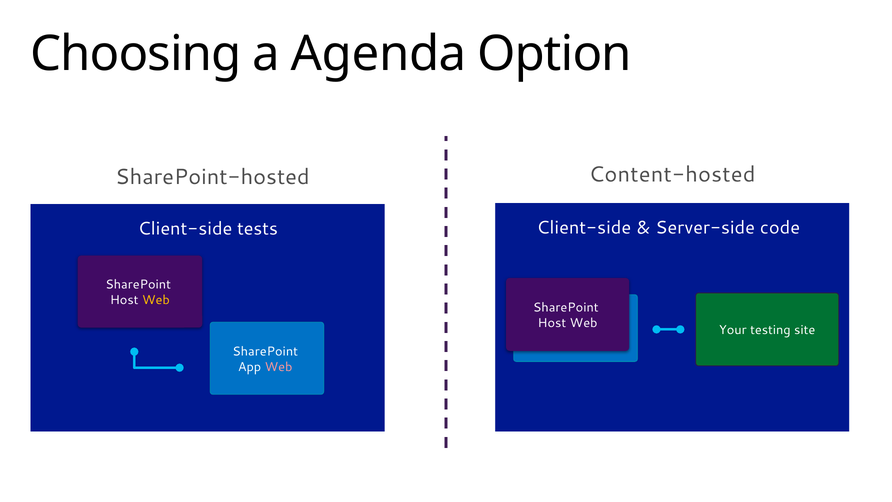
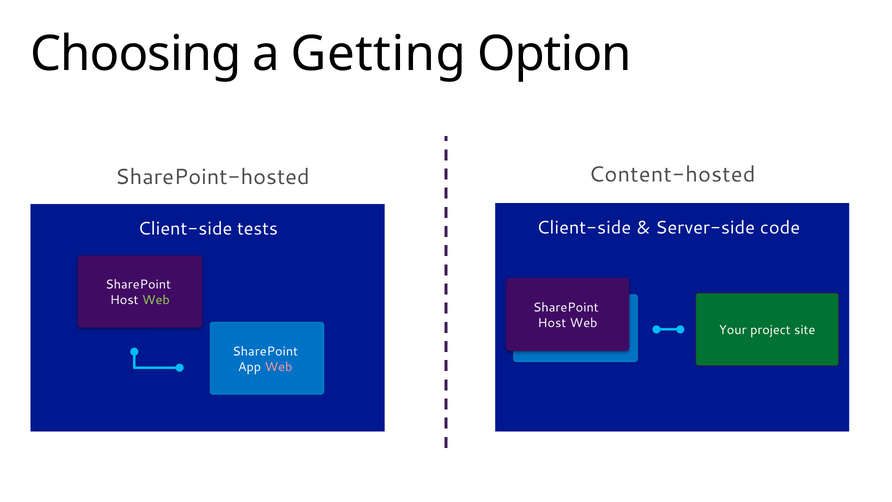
Agenda: Agenda -> Getting (378, 54)
Web colour: yellow -> light green (156, 300)
testing: testing -> project (770, 330)
